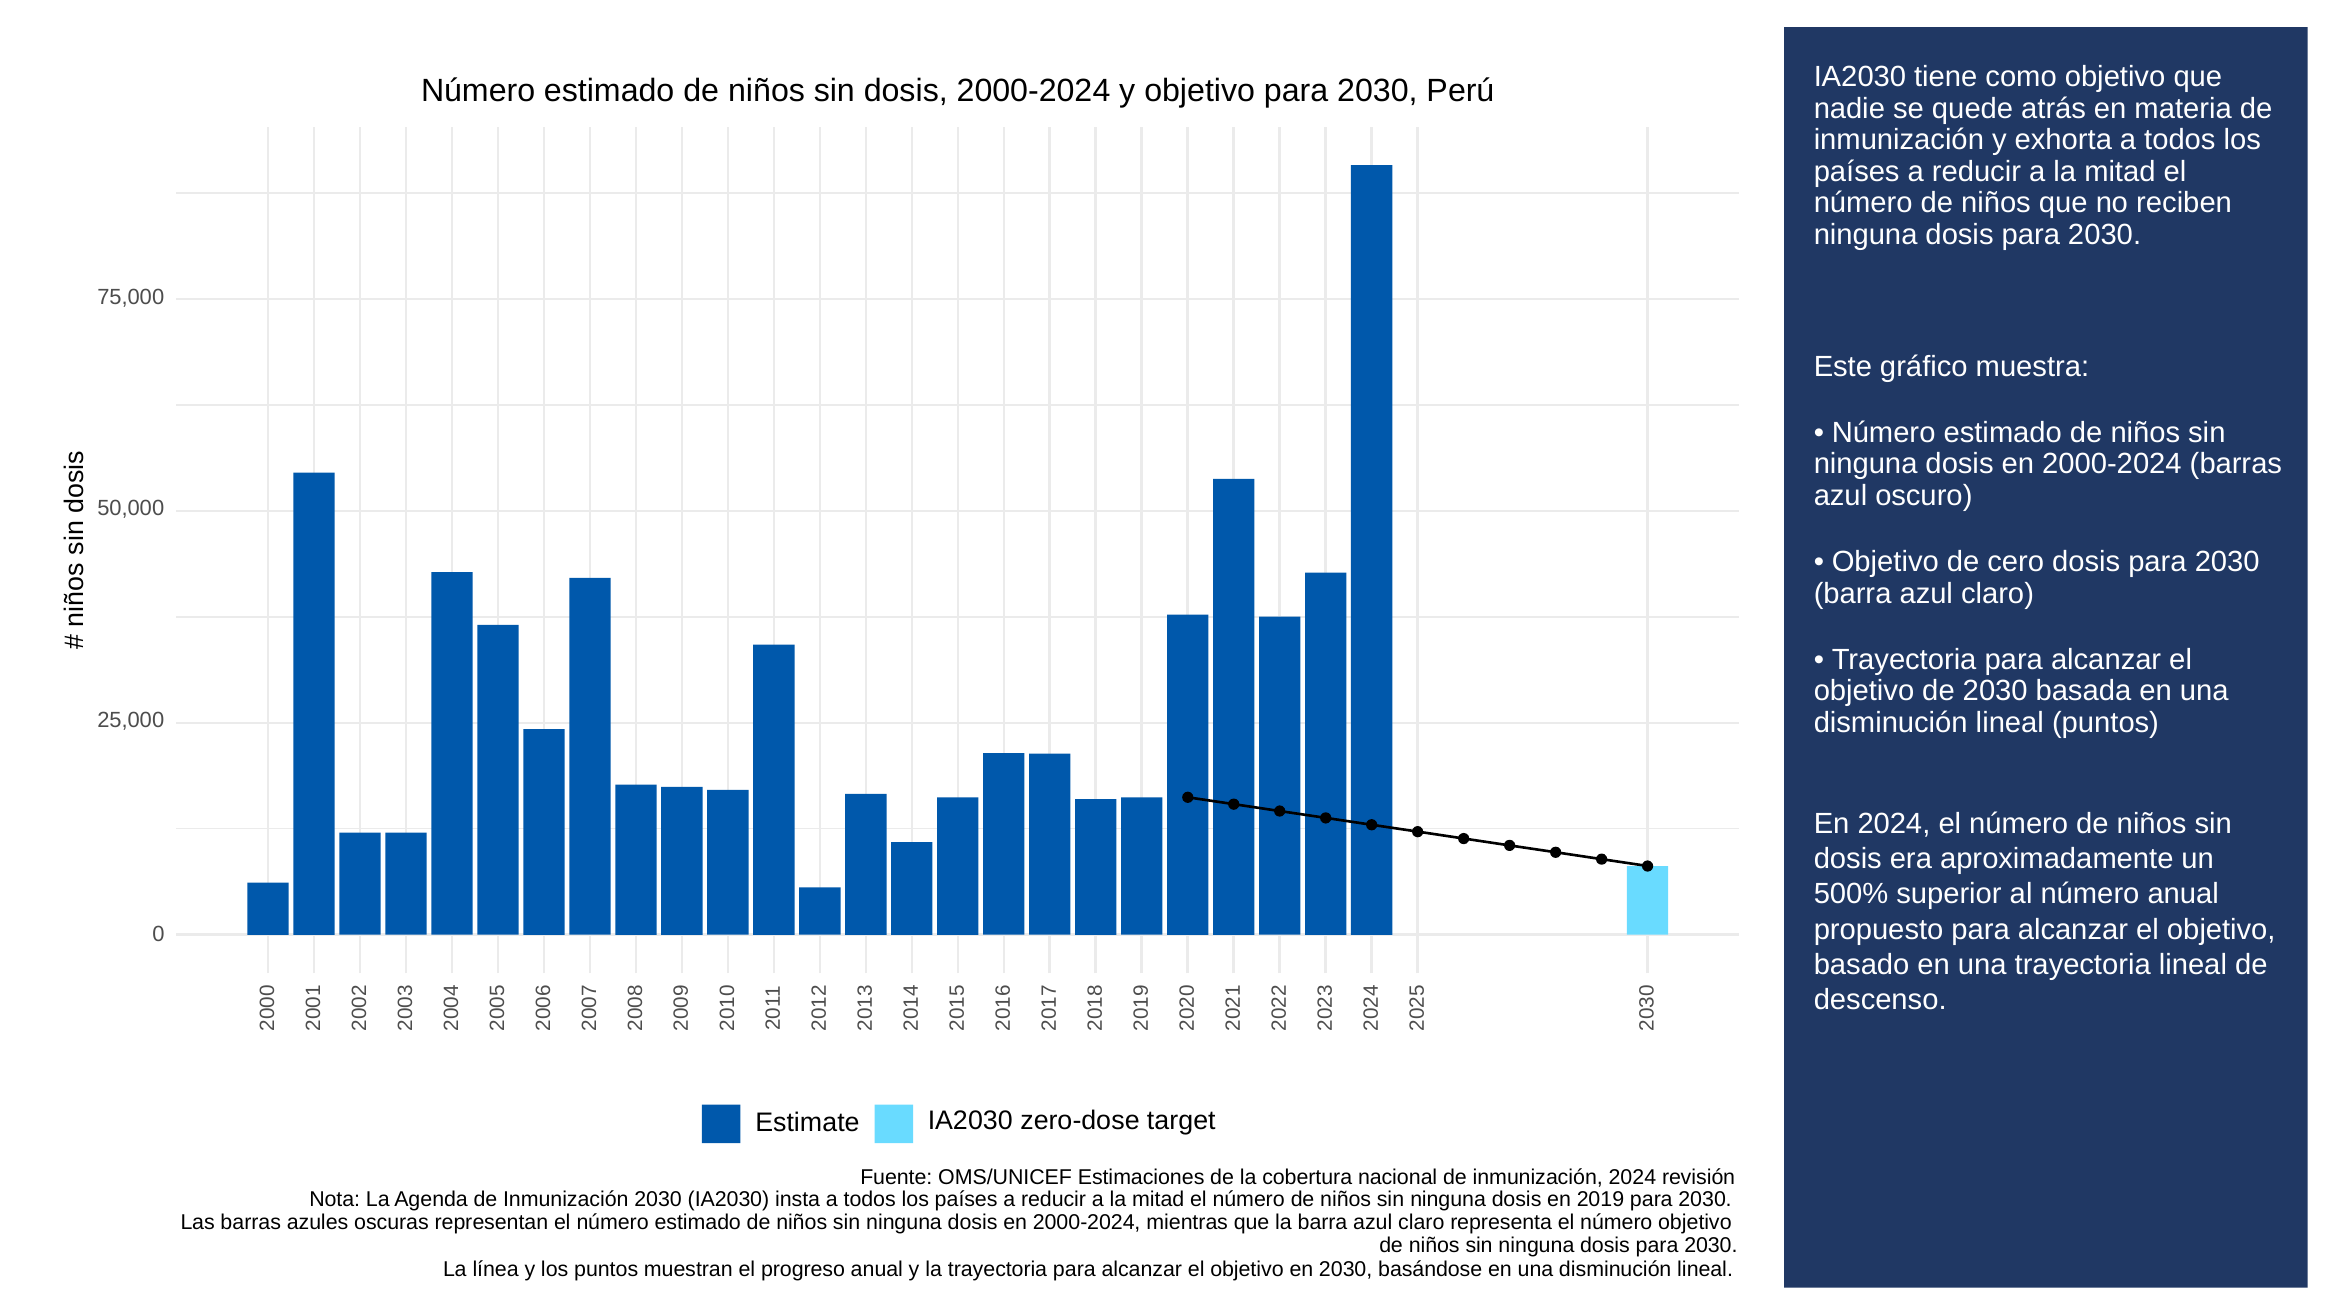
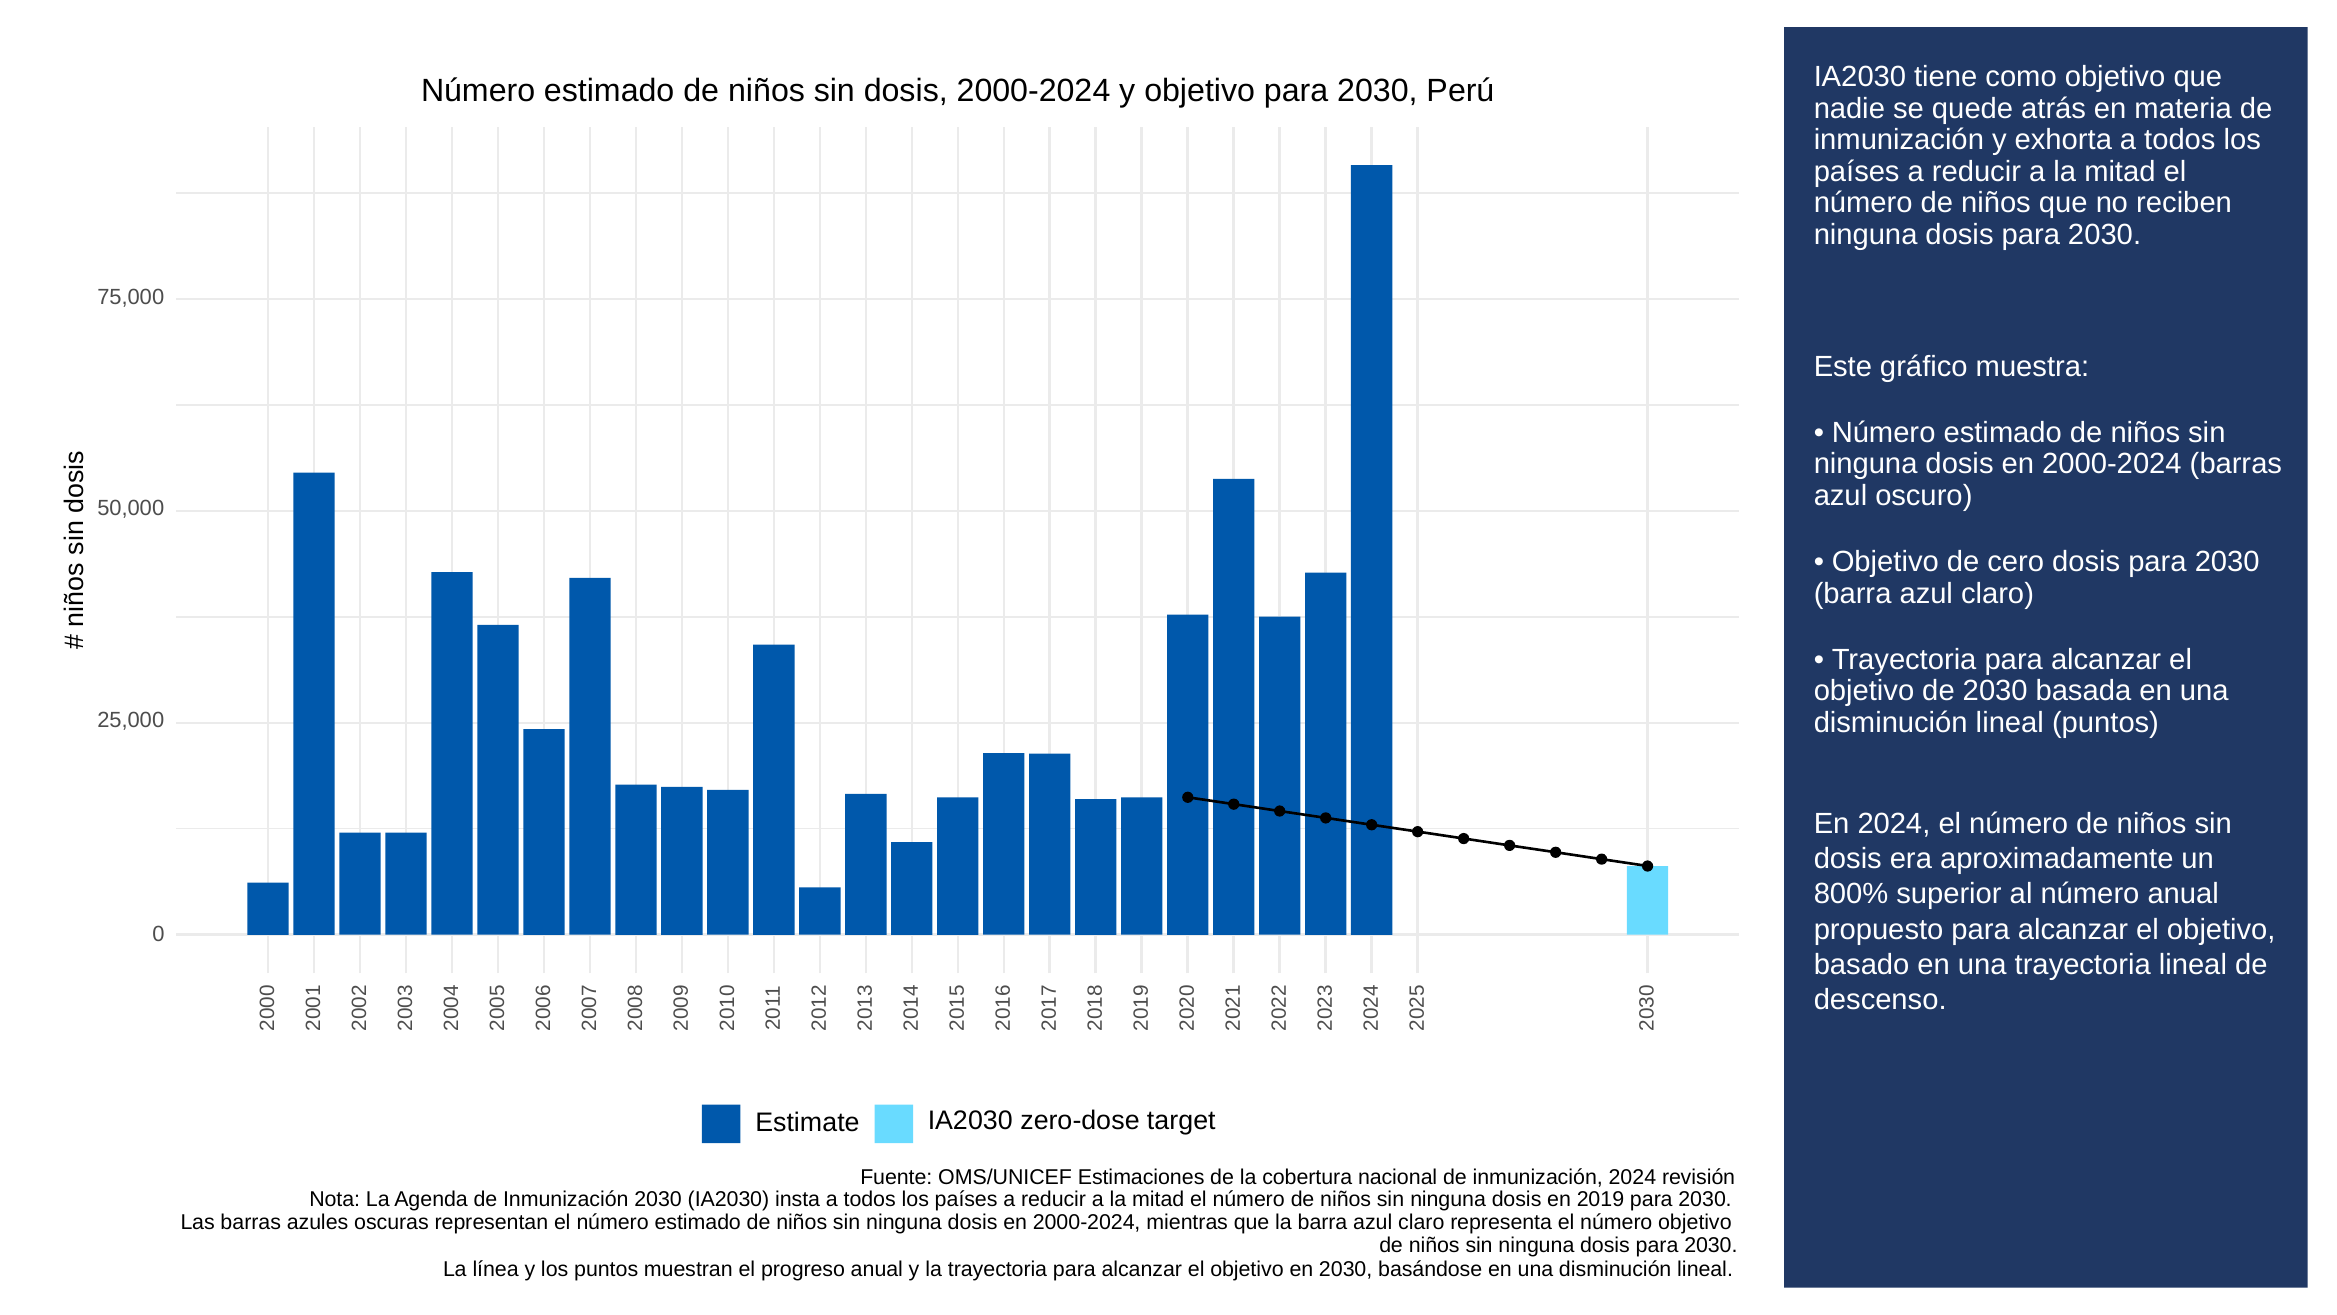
500%: 500% -> 800% (1851, 894)
